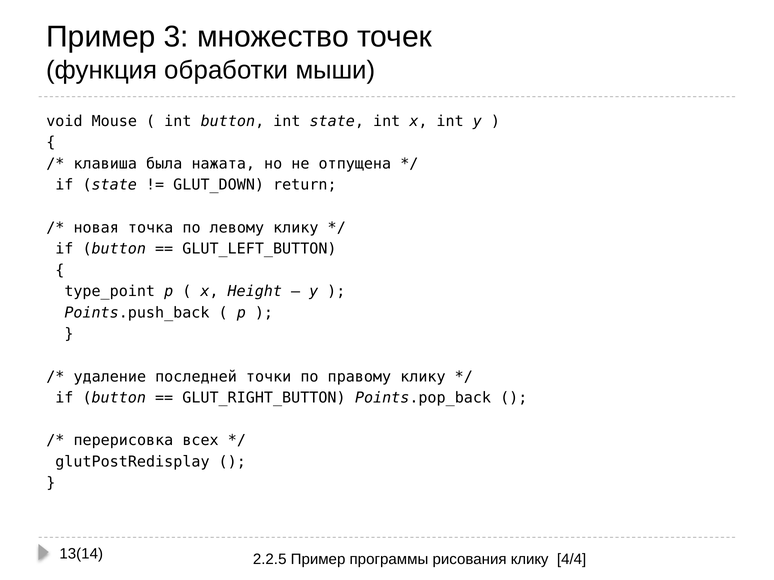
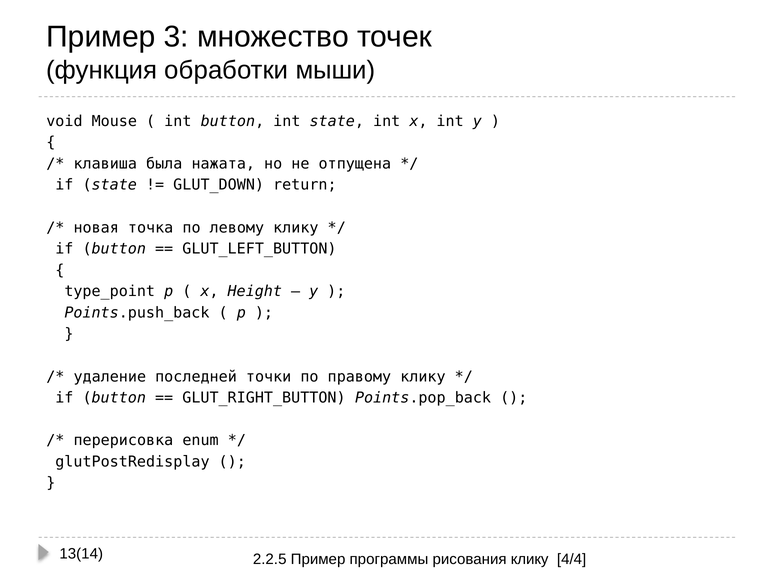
всех: всех -> enum (201, 441)
